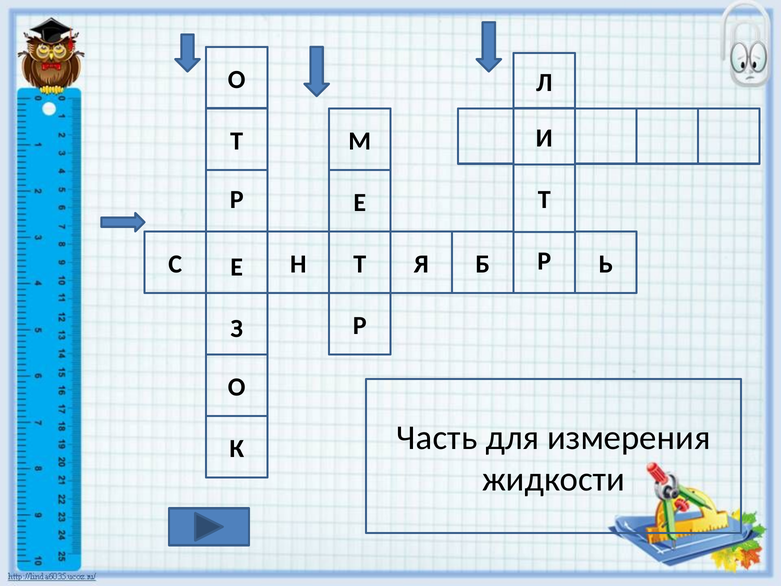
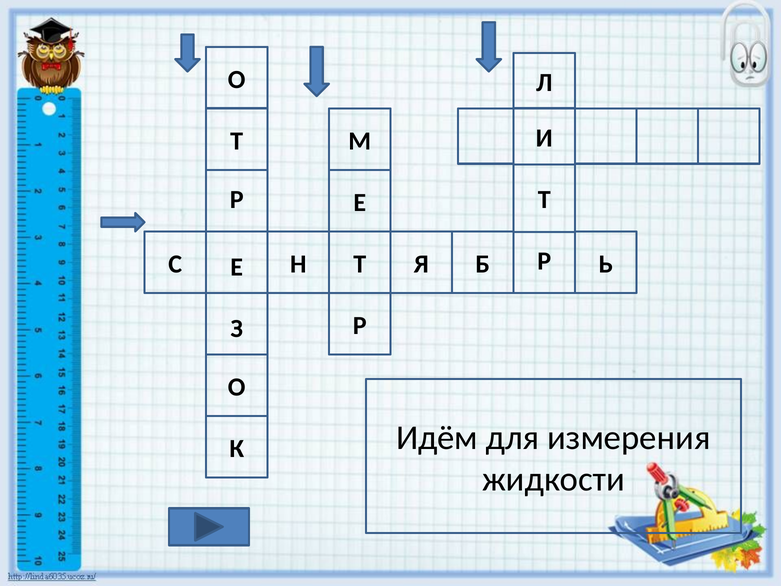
Часть: Часть -> Идём (437, 437)
